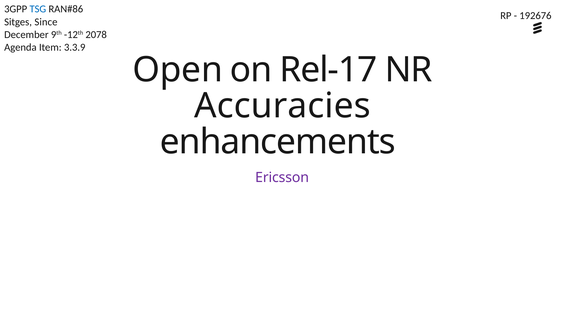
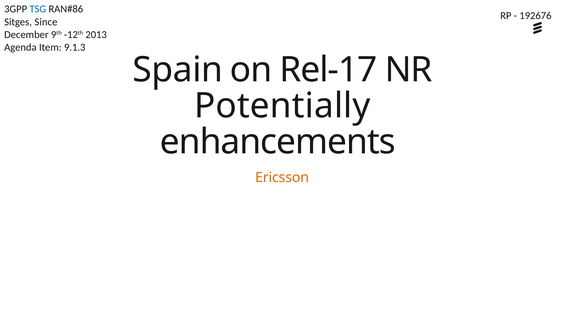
2078: 2078 -> 2013 (96, 35)
3.3.9: 3.3.9 -> 9.1.3 (75, 47)
Open: Open -> Spain (178, 70)
Accuracies: Accuracies -> Potentially (282, 106)
Ericsson colour: purple -> orange (282, 178)
